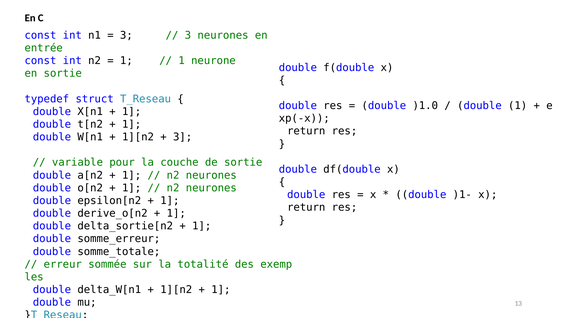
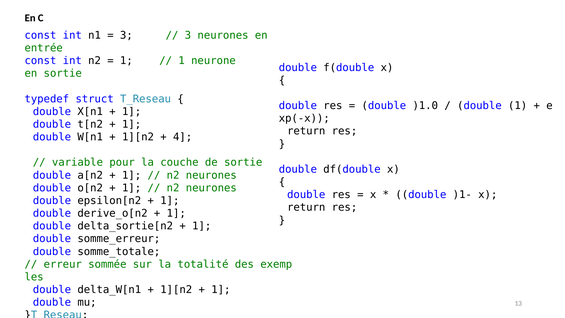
3: 3 -> 4 (183, 137)
